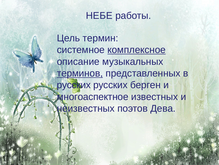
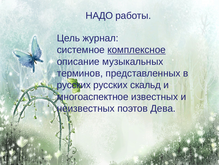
НЕБЕ: НЕБЕ -> НАДО (99, 16)
термин: термин -> журнал (101, 38)
терминов underline: present -> none (80, 73)
берген: берген -> скальд (146, 85)
